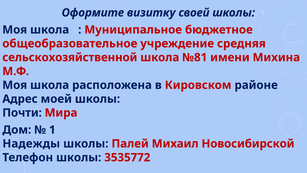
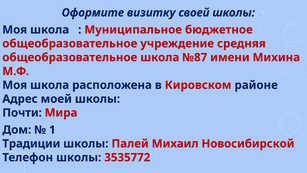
сельскохозяйственной: сельскохозяйственной -> общеобразовательное (70, 57)
№81: №81 -> №87 (195, 57)
Надежды: Надежды -> Традиции (31, 143)
